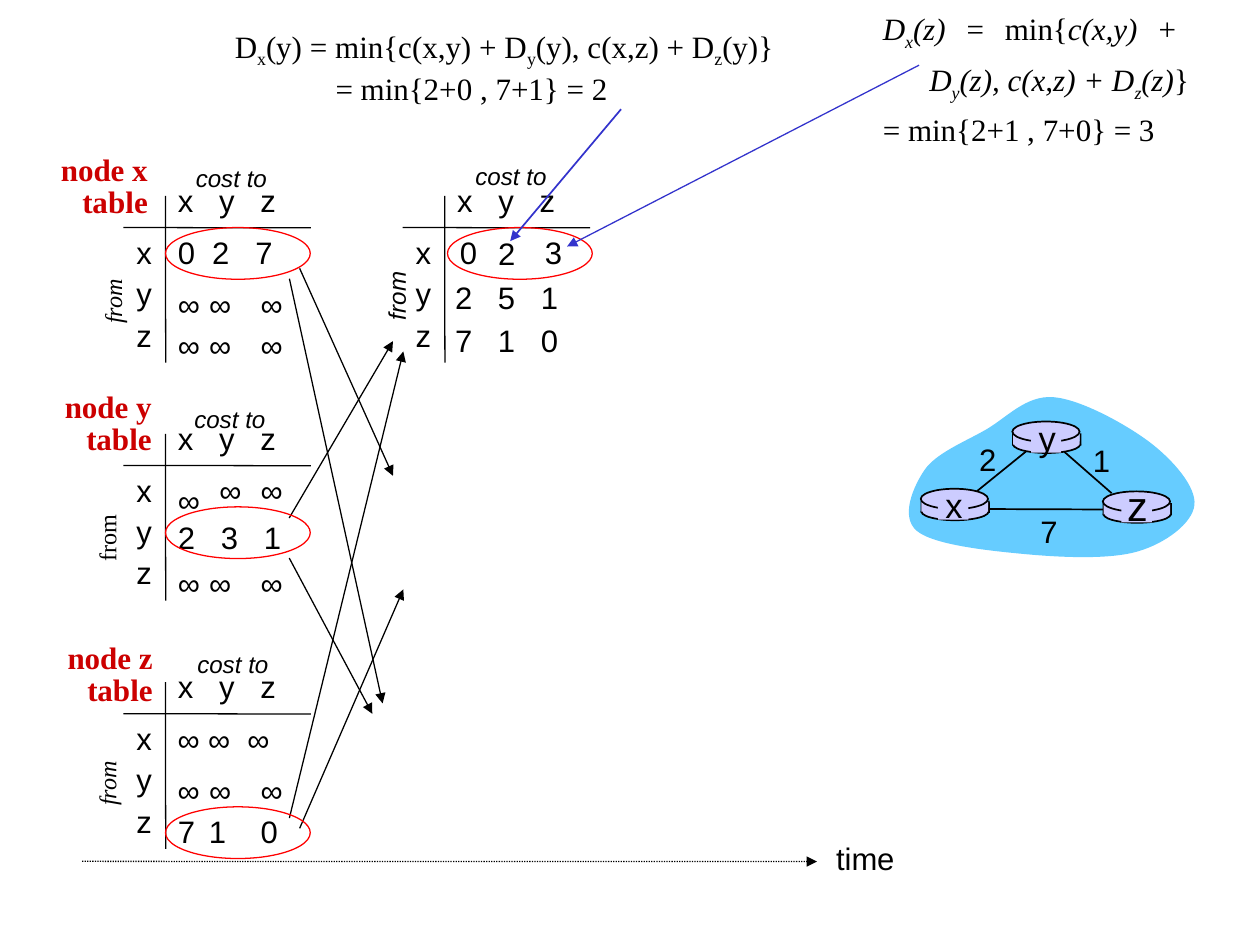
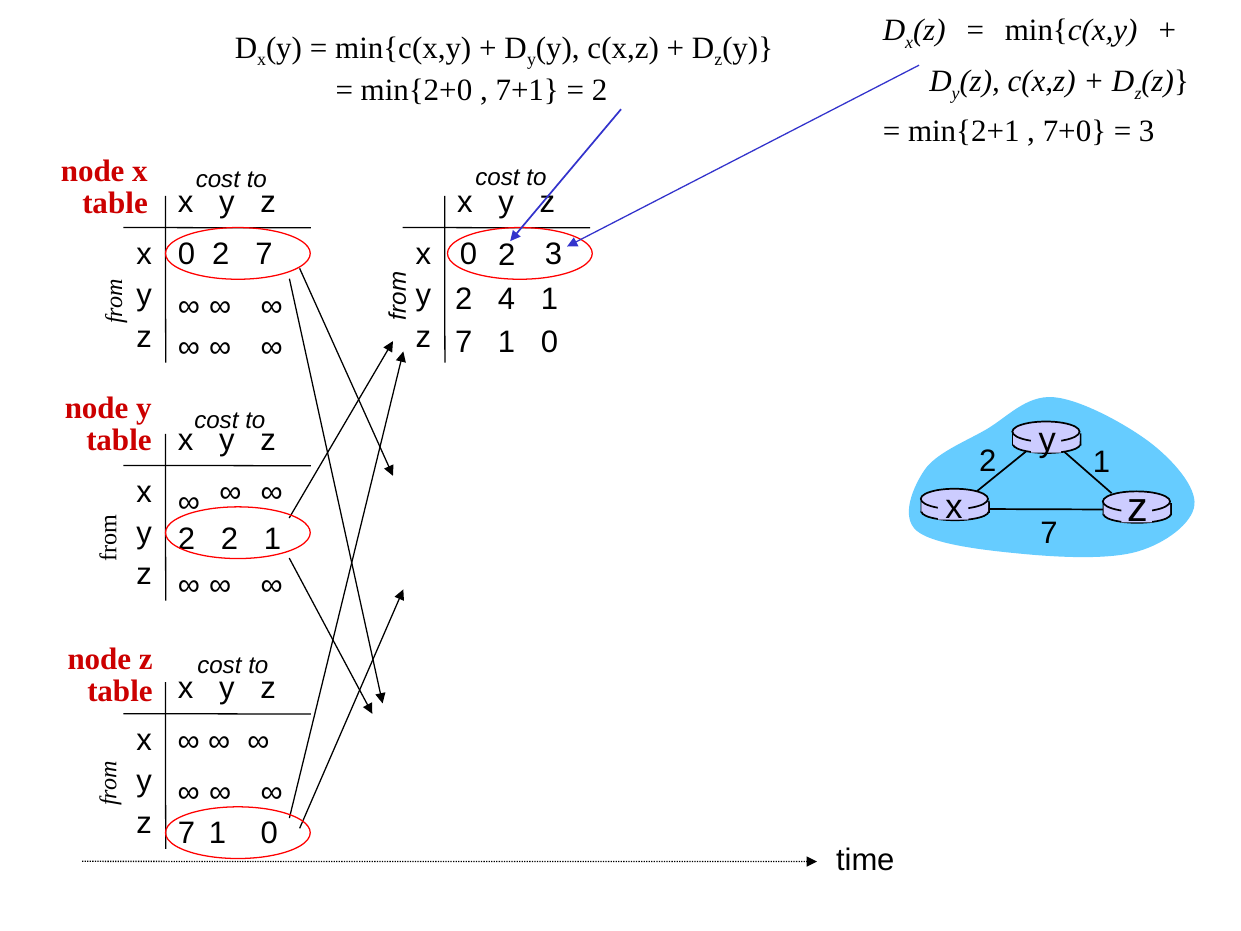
5: 5 -> 4 (507, 299)
2 3: 3 -> 2 (230, 539)
